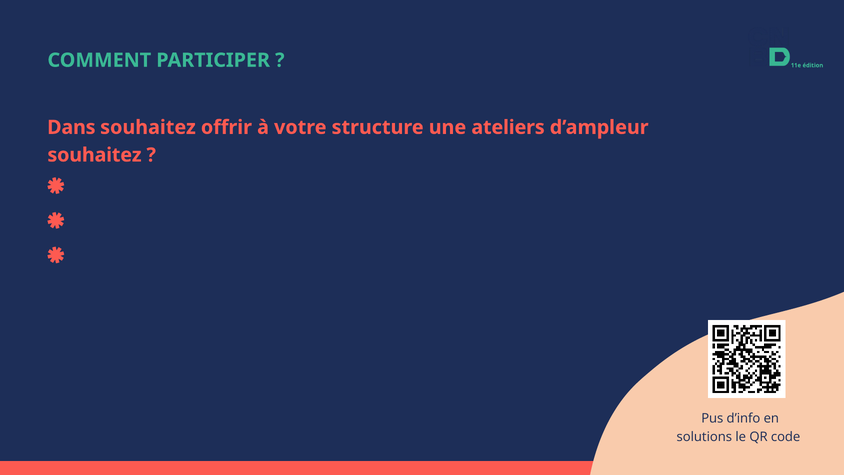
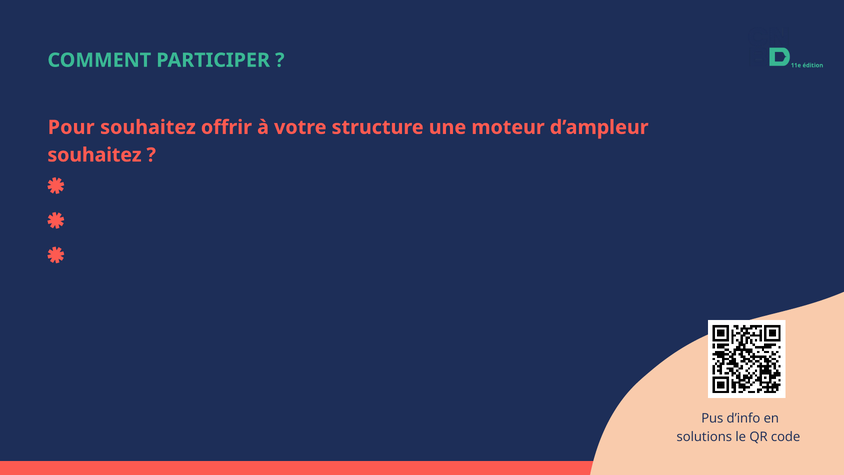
Dans: Dans -> Pour (71, 127)
ateliers: ateliers -> moteur (508, 127)
